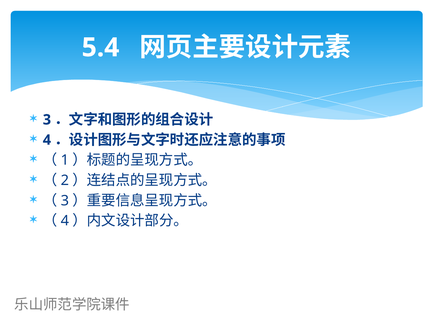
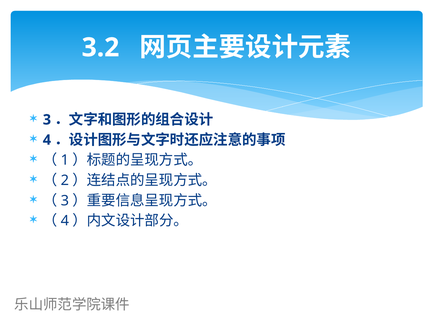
5.4: 5.4 -> 3.2 (100, 48)
